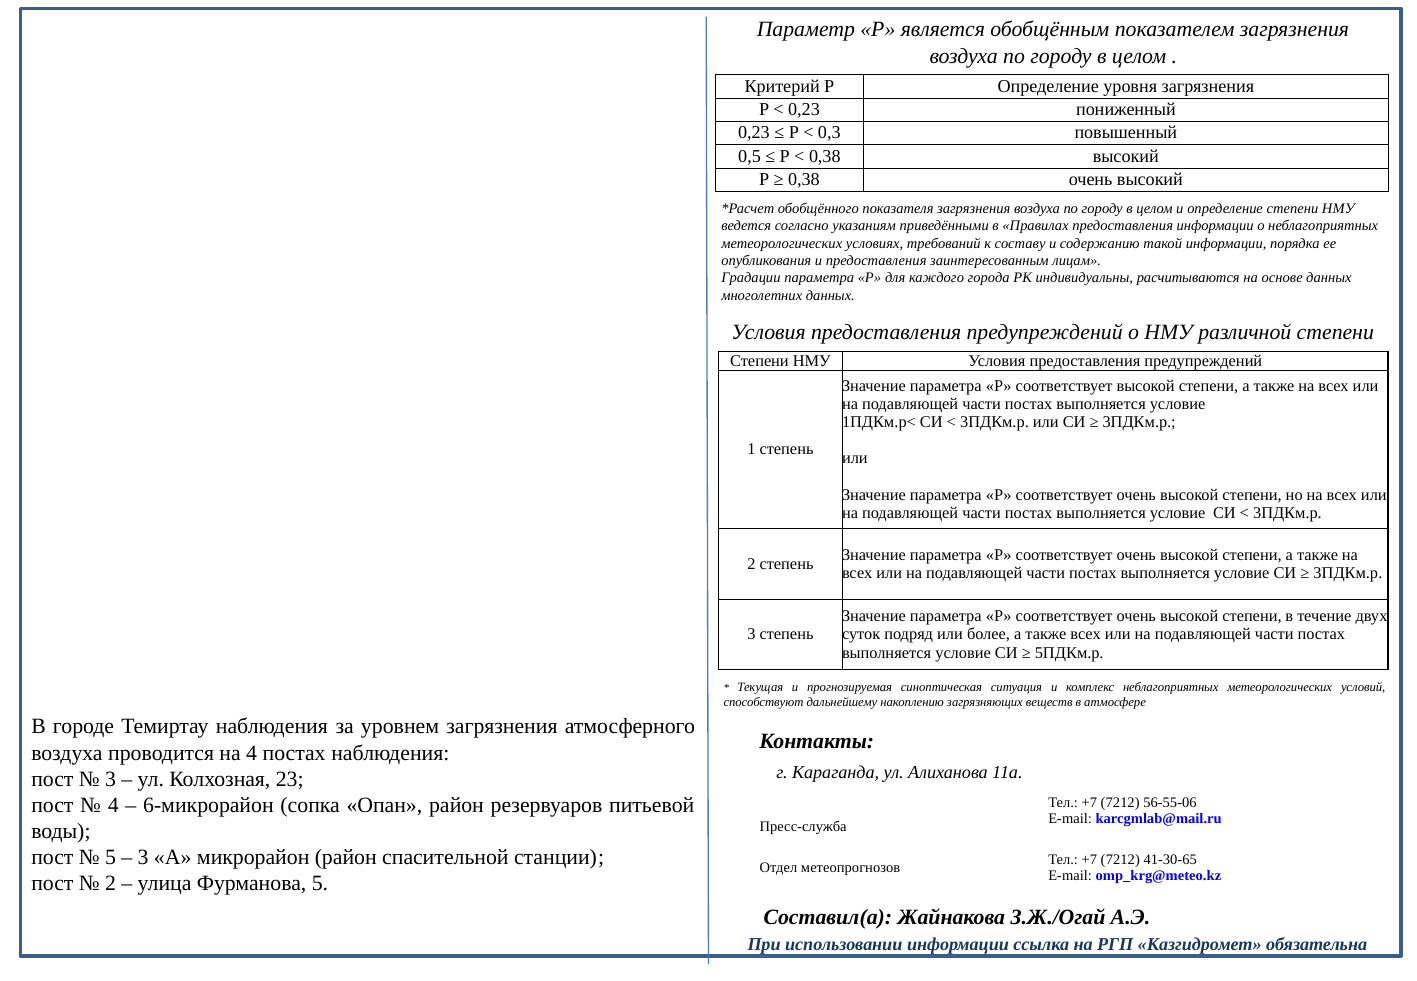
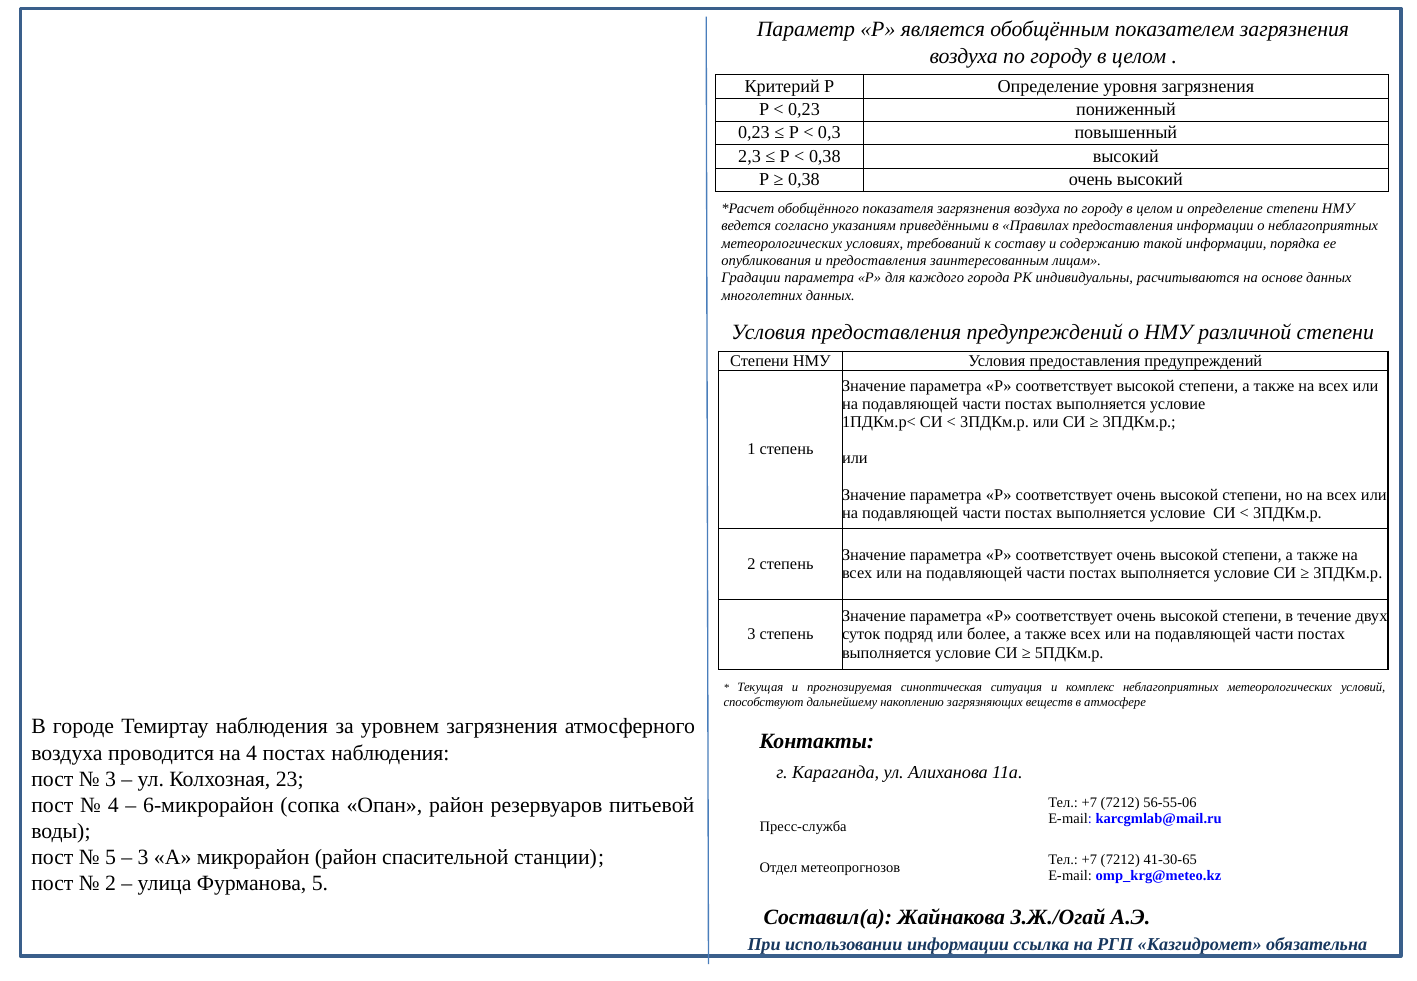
0,5: 0,5 -> 2,3 (750, 156)
